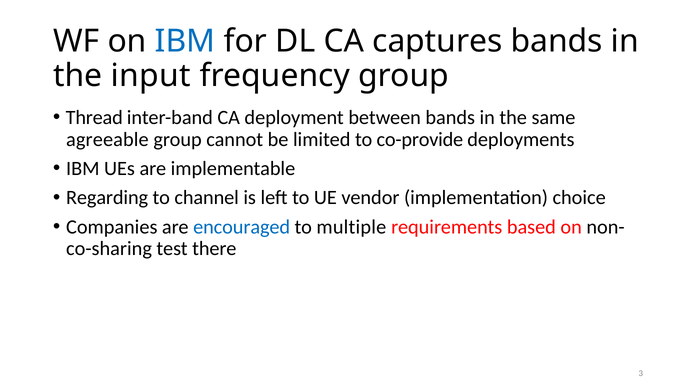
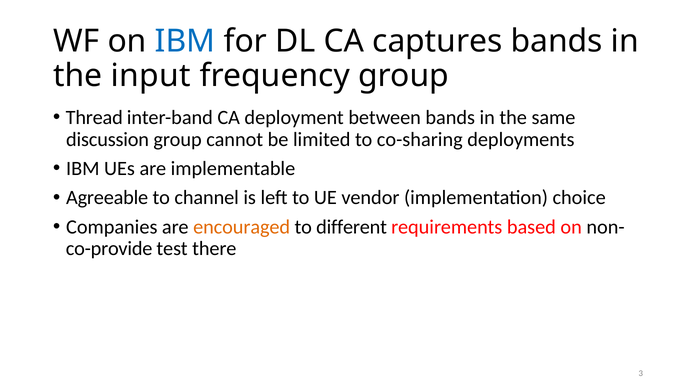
agreeable: agreeable -> discussion (108, 140)
co-provide: co-provide -> co-sharing (420, 140)
Regarding: Regarding -> Agreeable (107, 198)
encouraged colour: blue -> orange (242, 227)
multiple: multiple -> different (352, 227)
co-sharing: co-sharing -> co-provide (109, 249)
